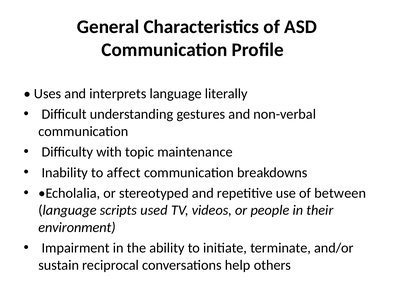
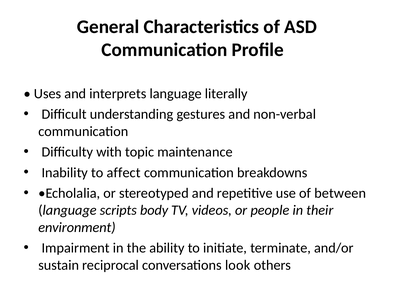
used: used -> body (154, 210)
help: help -> look (238, 265)
